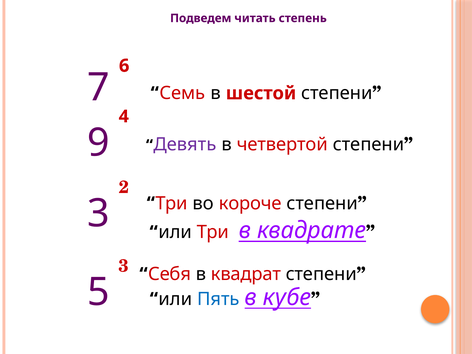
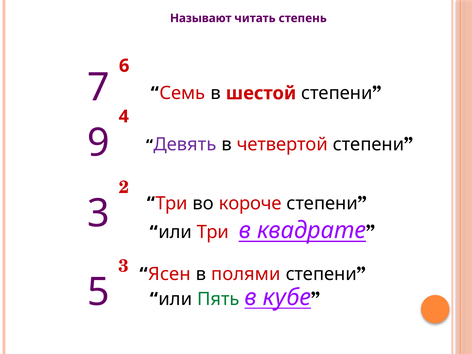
Подведем: Подведем -> Называют (201, 18)
Себя: Себя -> Ясен (169, 274)
квадрат: квадрат -> полями (246, 274)
Пять colour: blue -> green (218, 299)
